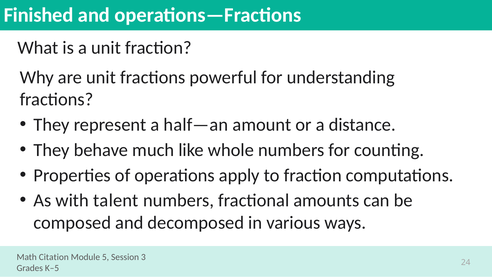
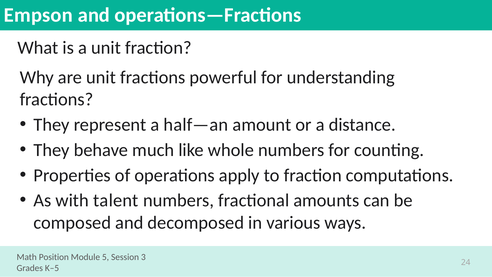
Finished: Finished -> Empson (38, 15)
Citation: Citation -> Position (54, 257)
